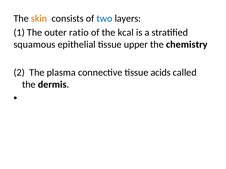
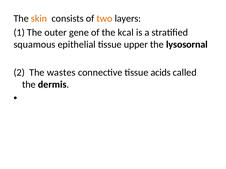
two colour: blue -> orange (105, 18)
ratio: ratio -> gene (79, 33)
chemistry: chemistry -> lysosornal (187, 45)
plasma: plasma -> wastes (61, 73)
